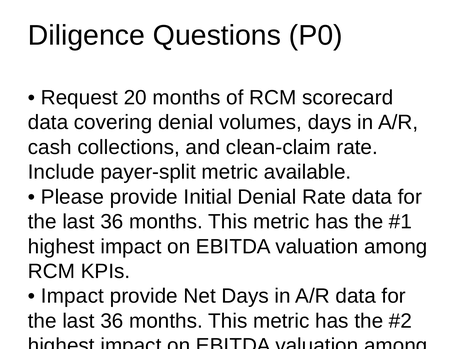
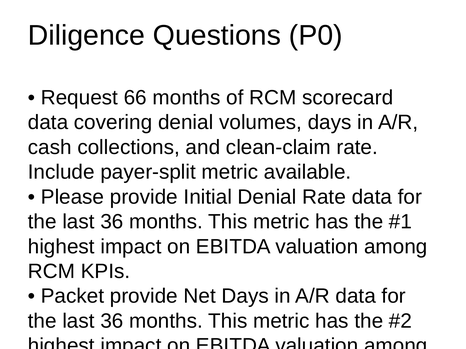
20: 20 -> 66 (135, 98)
Impact: Impact -> Packet (73, 297)
